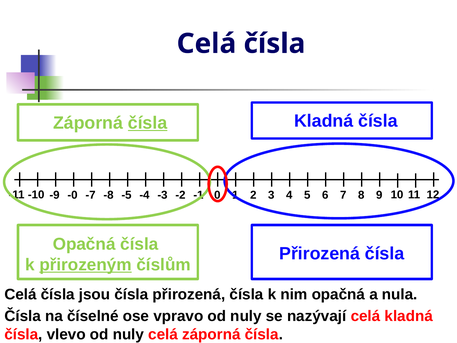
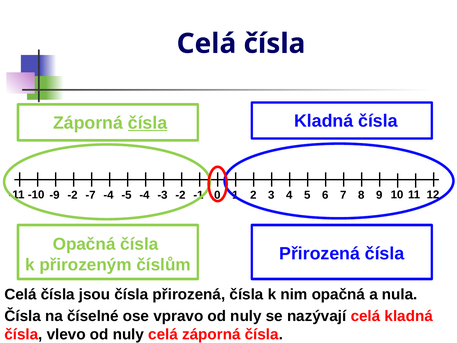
-0: -0 -> -2 (73, 195)
-8: -8 -> -4 (109, 195)
přirozeným underline: present -> none (86, 265)
